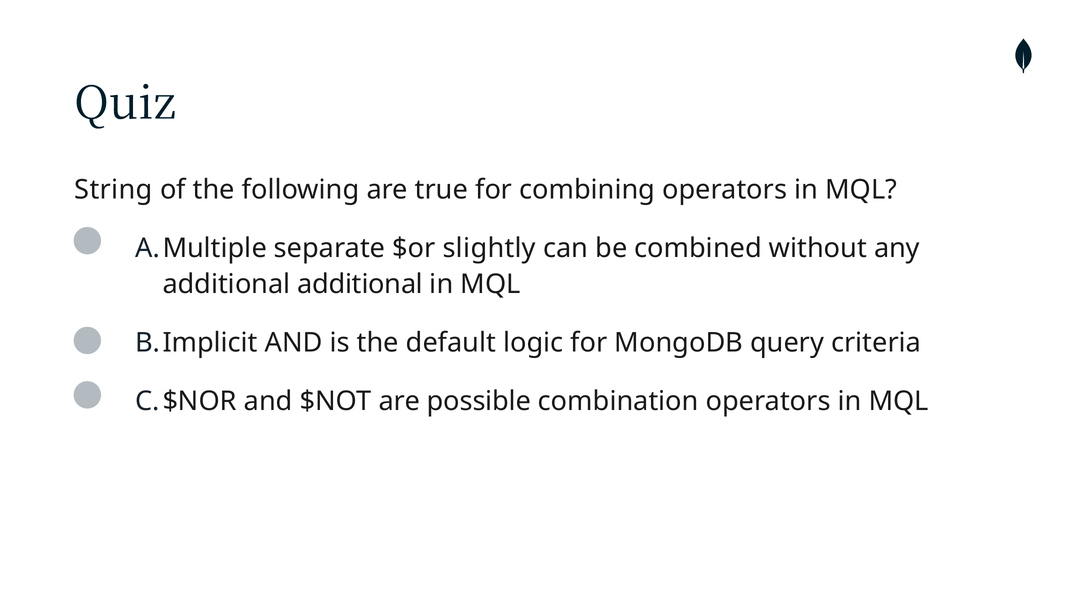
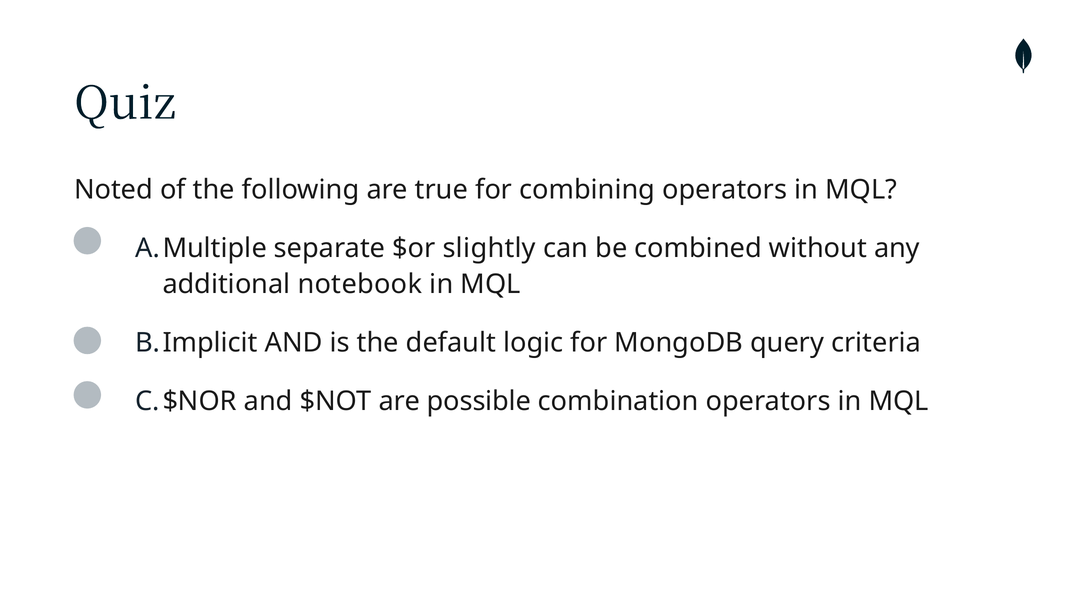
String: String -> Noted (114, 190)
additional additional: additional -> notebook (360, 284)
